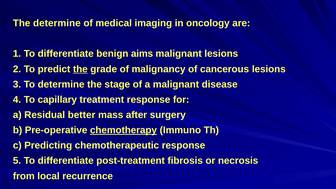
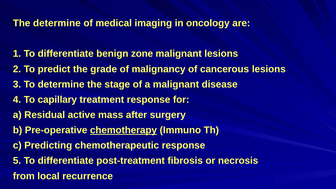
aims: aims -> zone (142, 54)
the underline: present -> none (80, 69)
better: better -> active (82, 115)
